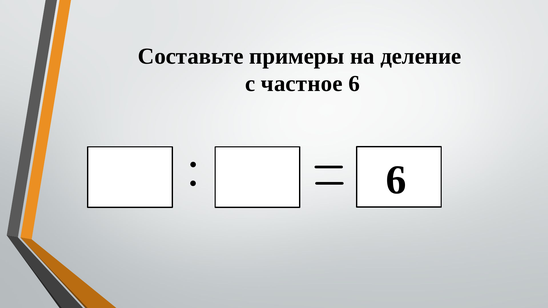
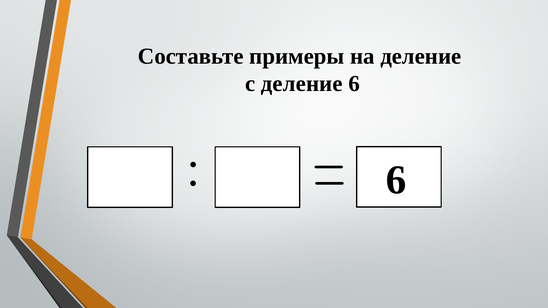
с частное: частное -> деление (302, 84)
